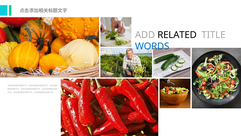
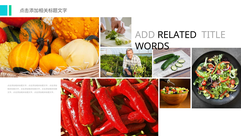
WORDS colour: blue -> black (152, 46)
